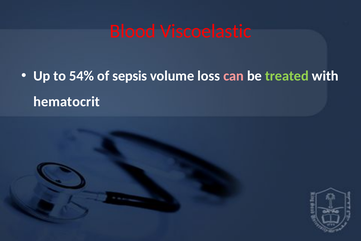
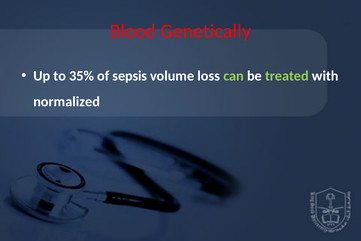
Viscoelastic: Viscoelastic -> Genetically (206, 31)
54%: 54% -> 35% (82, 76)
can colour: pink -> light green (234, 76)
hematocrit: hematocrit -> normalized (67, 102)
